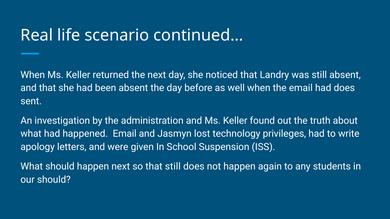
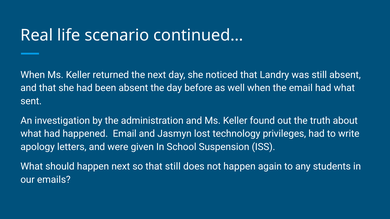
had does: does -> what (344, 88)
our should: should -> emails (54, 180)
